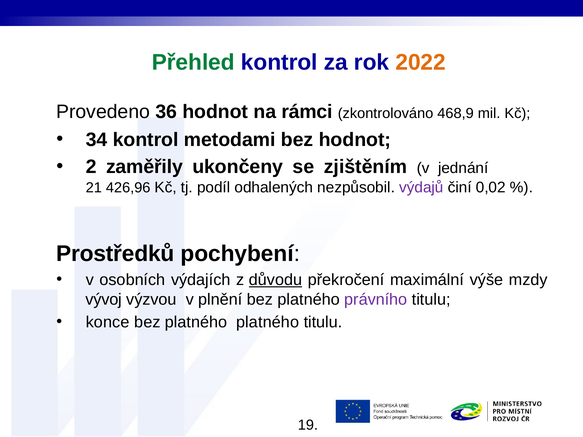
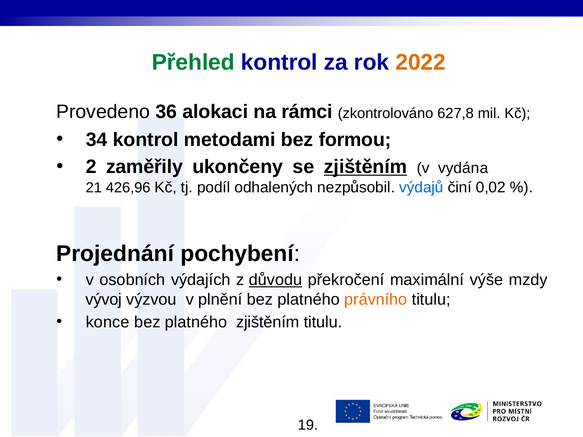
36 hodnot: hodnot -> alokaci (215, 112)
468,9: 468,9 -> 627,8 (456, 113)
bez hodnot: hodnot -> formou (355, 140)
zjištěním underline: none -> present (365, 167)
jednání: jednání -> vydána (463, 168)
výdajů colour: purple -> blue (421, 187)
Prostředků: Prostředků -> Projednání (115, 254)
právního colour: purple -> orange (376, 300)
platného platného: platného -> zjištěním (268, 322)
